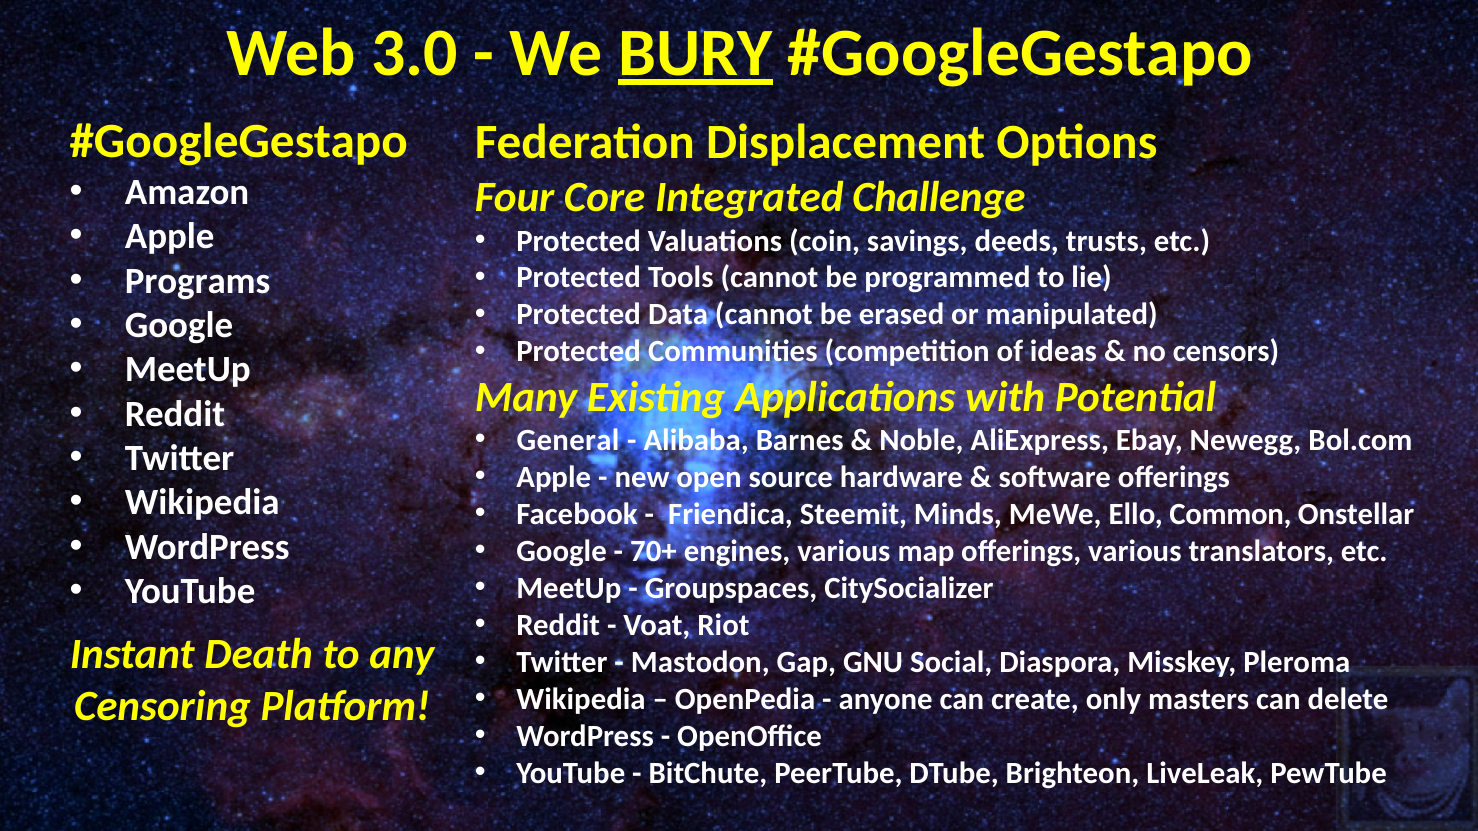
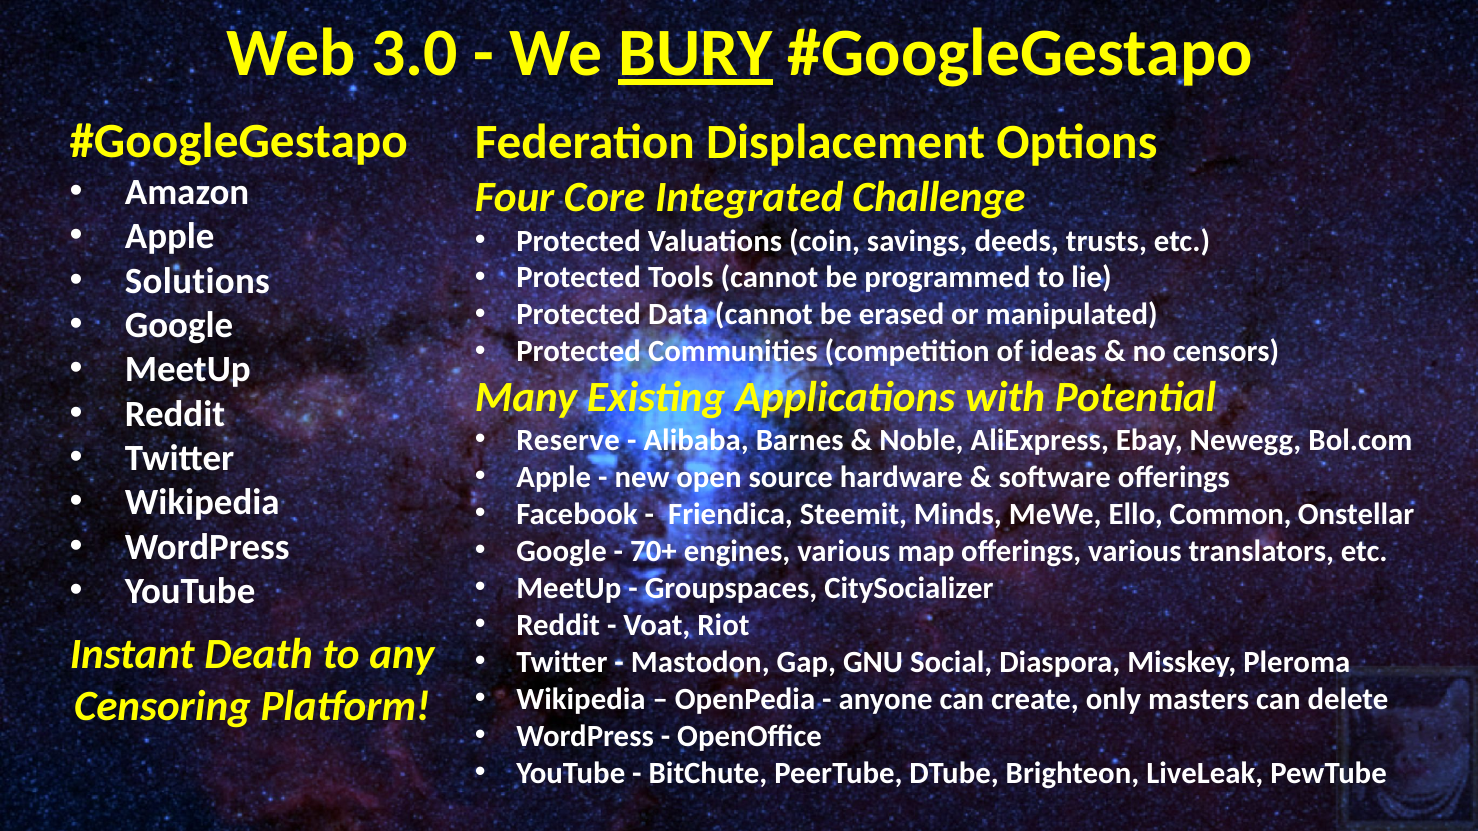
Programs: Programs -> Solutions (197, 281)
General: General -> Reserve (568, 441)
